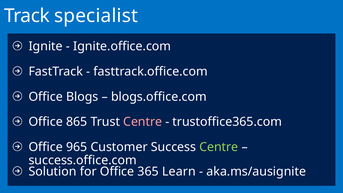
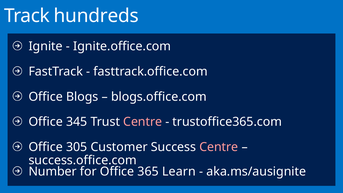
specialist: specialist -> hundreds (96, 16)
865: 865 -> 345 (77, 122)
965: 965 -> 305 (77, 147)
Centre colour: light green -> pink (219, 147)
Solution: Solution -> Number (53, 172)
